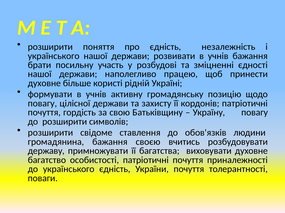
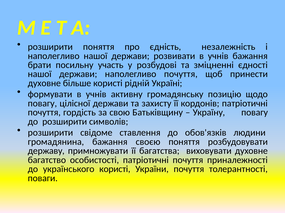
українського: українського -> наполегливо (54, 56)
наполегливо працею: працею -> почуття (181, 74)
своєю вчитись: вчитись -> поняття (184, 142)
українського єдність: єдність -> користі (115, 170)
